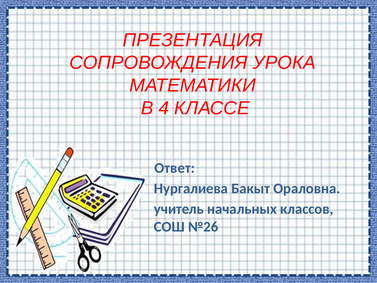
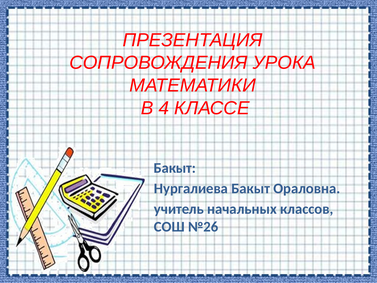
Ответ: Ответ -> Бакыт (175, 168)
